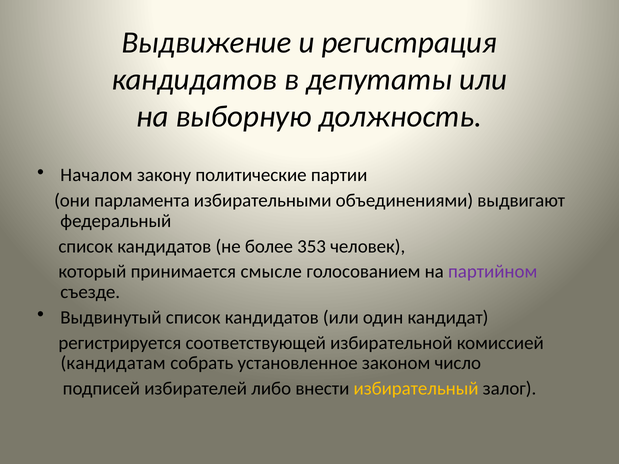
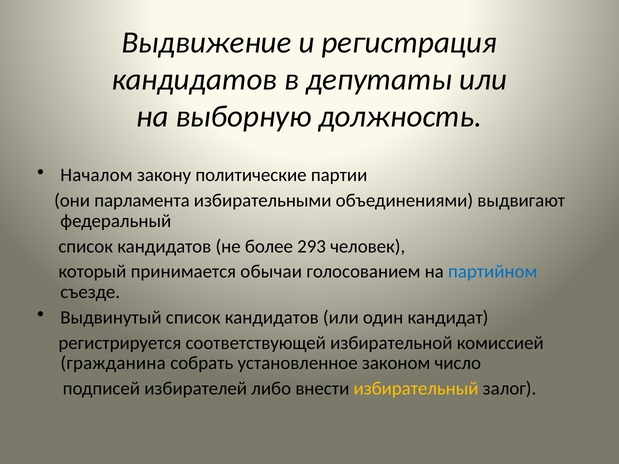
353: 353 -> 293 (312, 247)
смысле: смысле -> обычаи (271, 272)
партийном colour: purple -> blue (493, 272)
кандидатам: кандидатам -> гражданина (113, 363)
